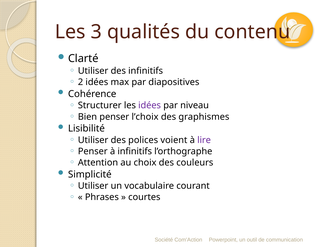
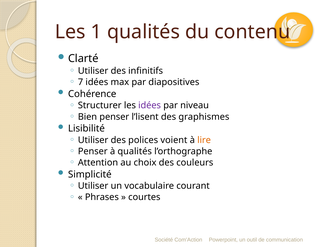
3: 3 -> 1 (96, 32)
2: 2 -> 7 (81, 82)
l’choix: l’choix -> l’lisent (145, 117)
lire colour: purple -> orange (204, 140)
à infinitifs: infinitifs -> qualités (135, 151)
